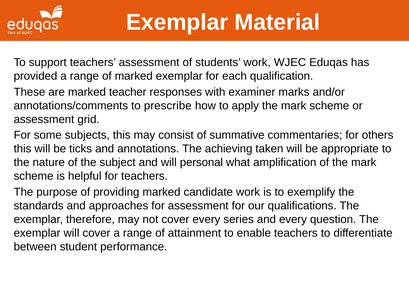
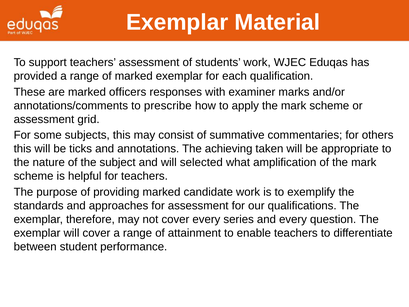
teacher: teacher -> officers (128, 92)
personal: personal -> selected (201, 162)
